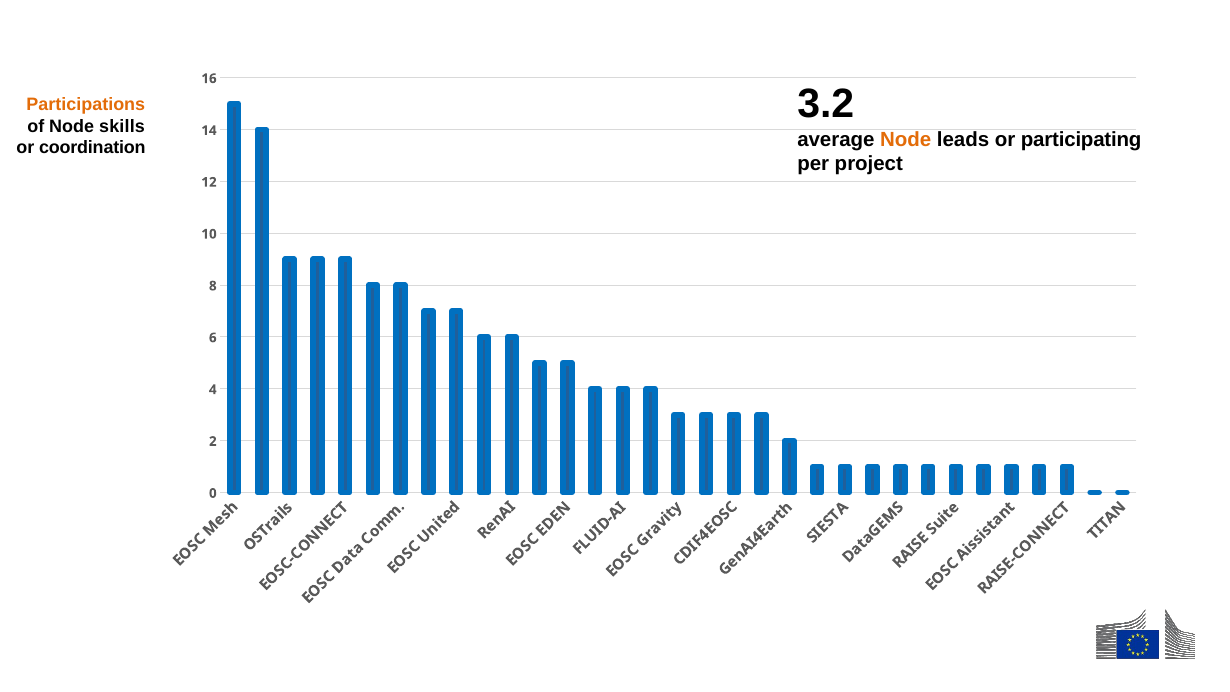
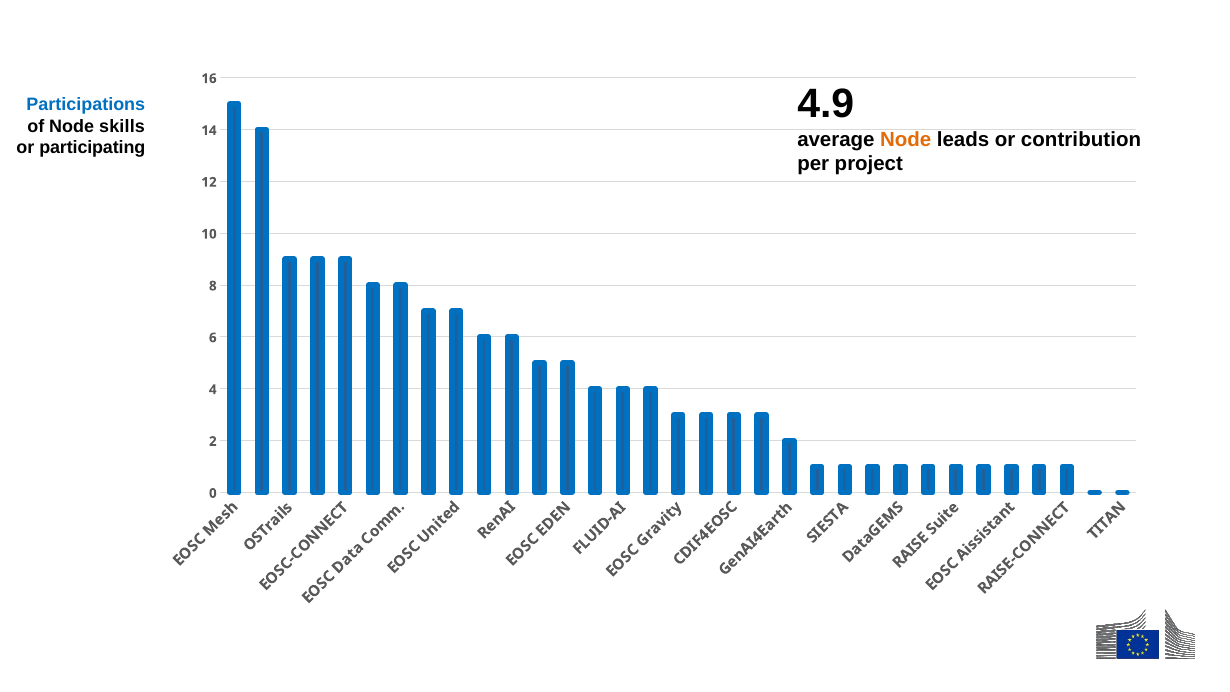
3.2: 3.2 -> 4.9 (826, 104)
Participations colour: orange -> blue (86, 105)
participating: participating -> contribution (1081, 139)
coordination: coordination -> participating (92, 148)
